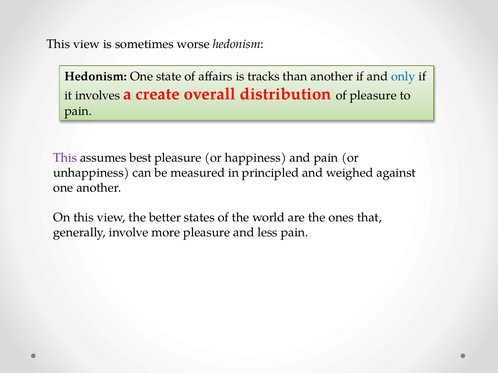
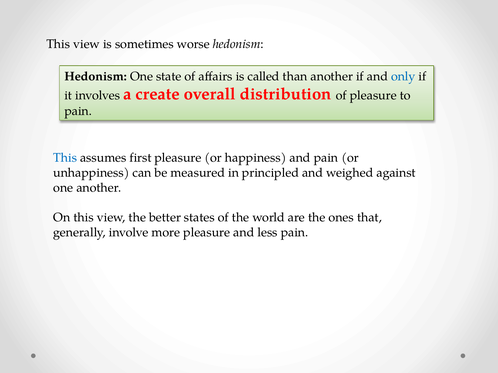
tracks: tracks -> called (264, 76)
This colour: purple -> blue (65, 158)
best: best -> first (141, 158)
